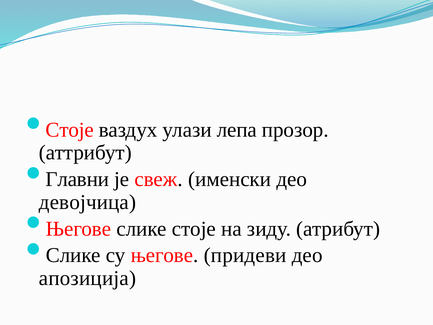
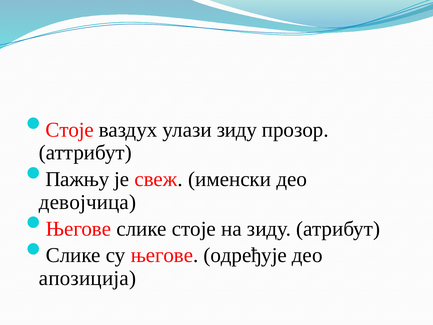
улази лепа: лепа -> зиду (237, 130)
Главни: Главни -> Пажњу (77, 179)
придеви: придеви -> одређује (245, 255)
